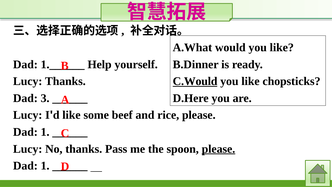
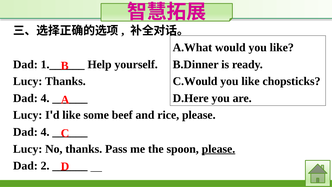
C.Would underline: present -> none (195, 81)
3: 3 -> 4 (45, 98)
1: 1 -> 4 (45, 132)
1: 1 -> 2 (45, 166)
